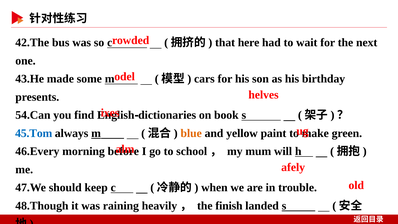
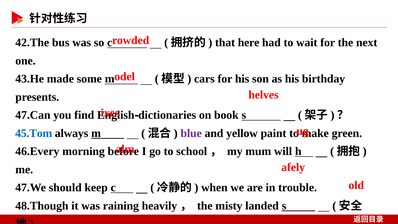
54.Can: 54.Can -> 47.Can (33, 115)
blue colour: orange -> purple (191, 133)
finish: finish -> misty (229, 206)
